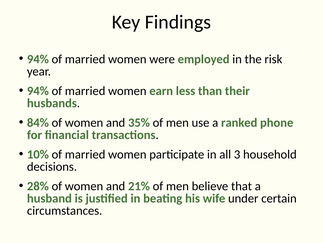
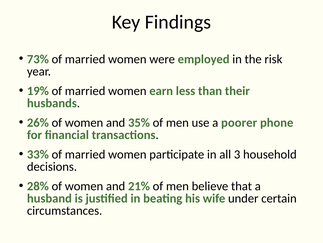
94%: 94% -> 73% (38, 59)
94%: 94% -> 19% (38, 91)
84%: 84% -> 26% (38, 122)
ranked: ranked -> poorer (239, 122)
10%: 10% -> 33% (38, 154)
